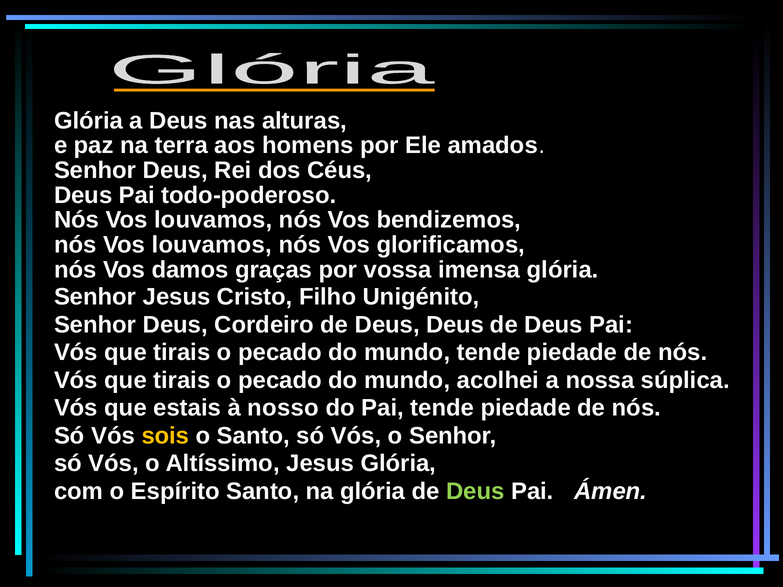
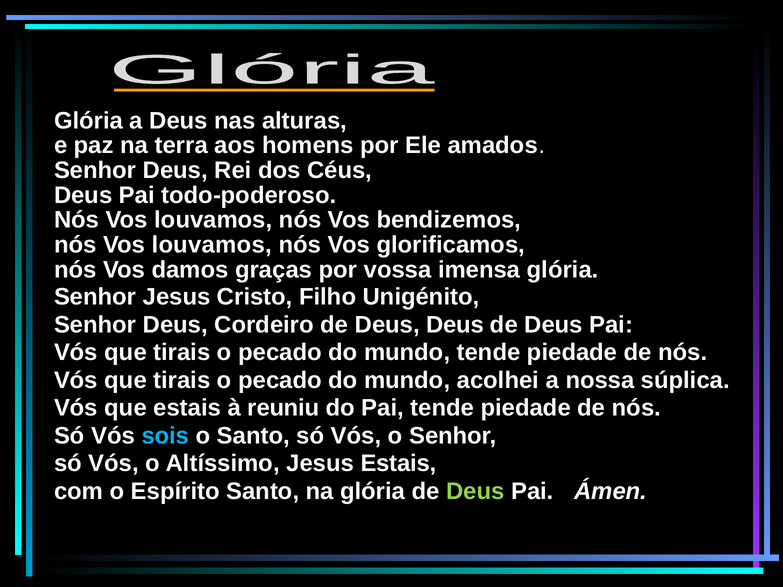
nosso: nosso -> reuniu (283, 408)
sois colour: yellow -> light blue (165, 436)
Jesus Glória: Glória -> Estais (398, 464)
